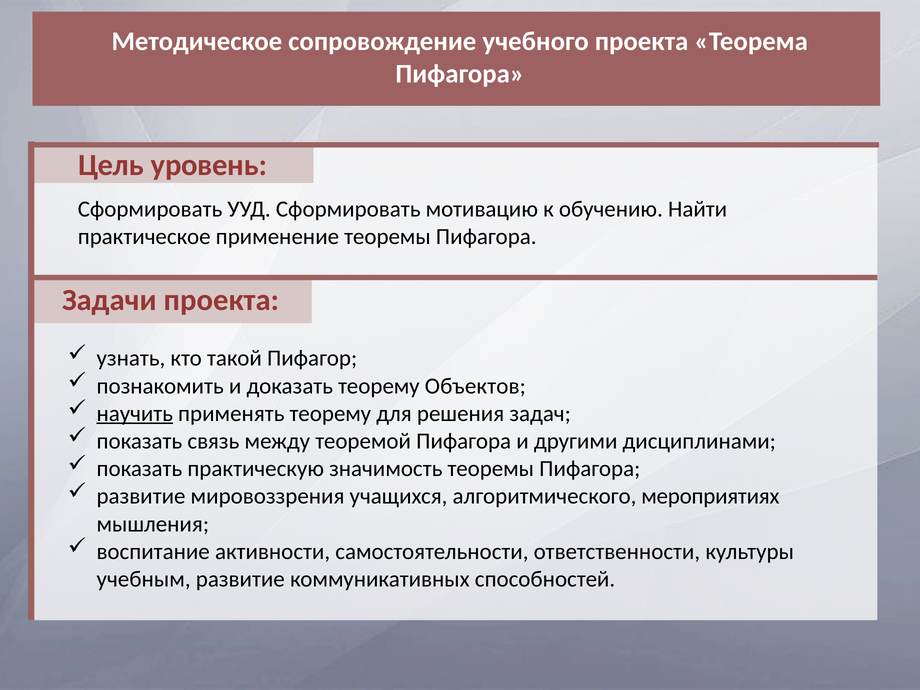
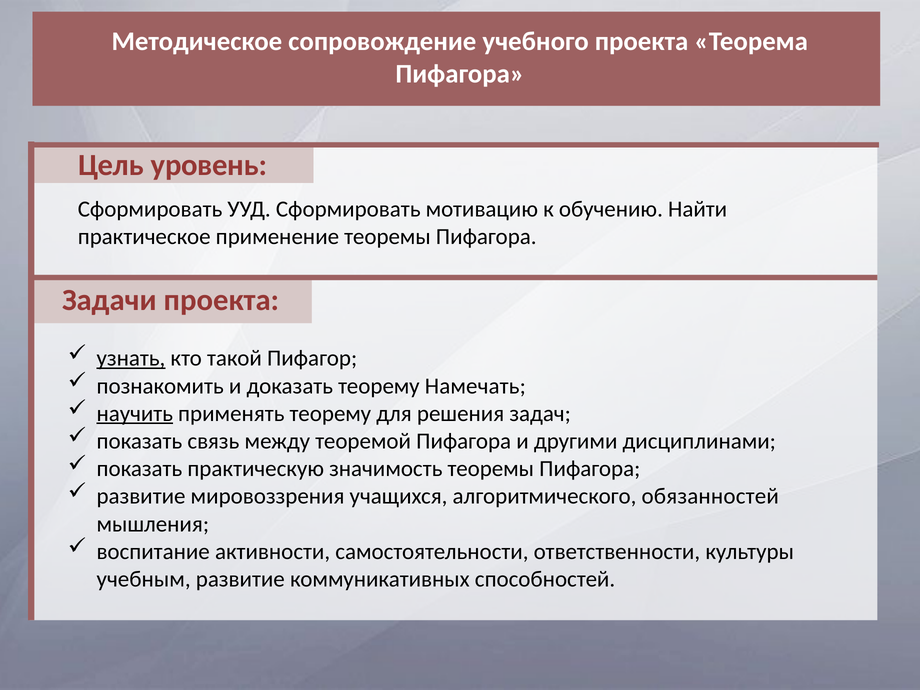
узнать underline: none -> present (131, 358)
Объектов: Объектов -> Намечать (475, 386)
мероприятиях: мероприятиях -> обязанностей (710, 496)
